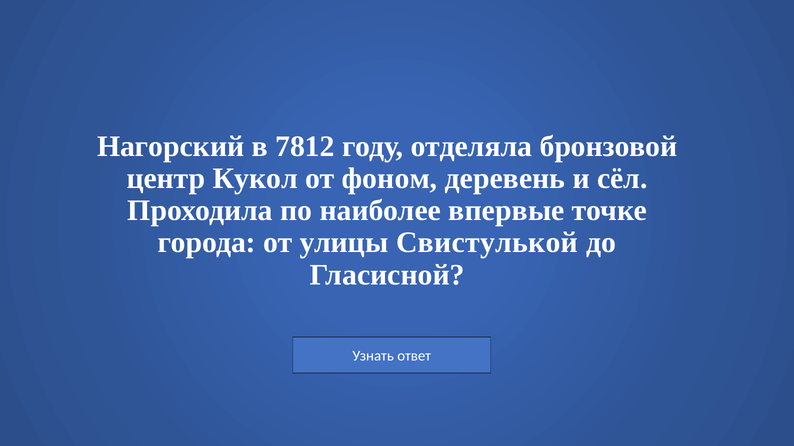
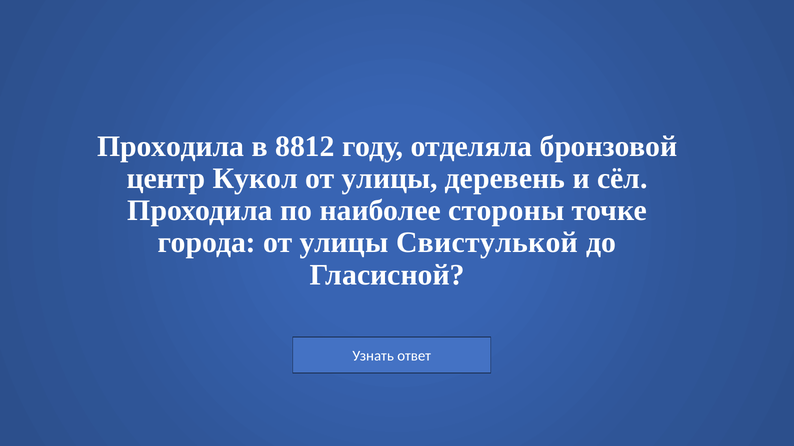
Нагорский: Нагорский -> Проходила (171, 147)
7812: 7812 -> 8812 (305, 147)
фоном: фоном -> улицы (390, 179)
впервые: впервые -> стороны (506, 211)
